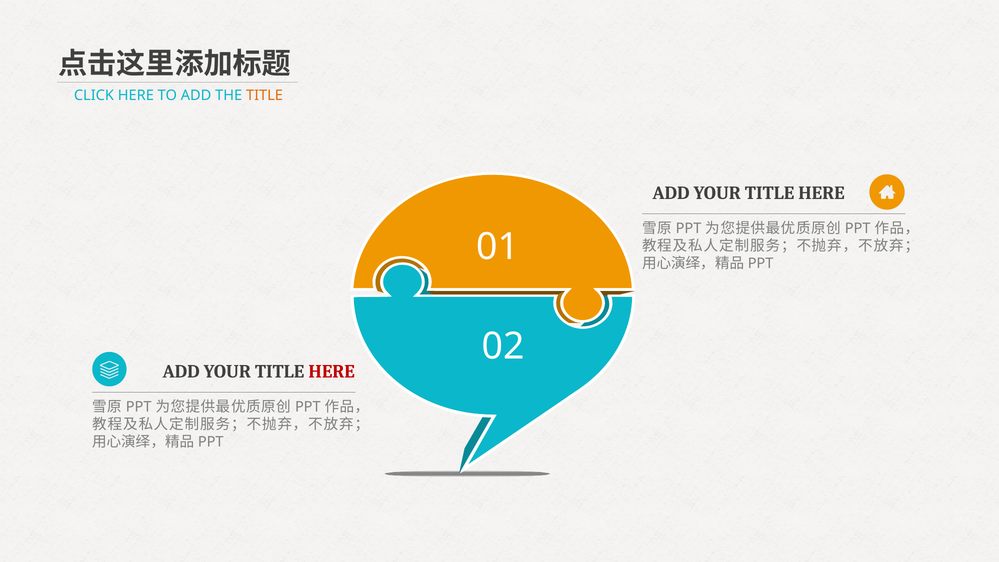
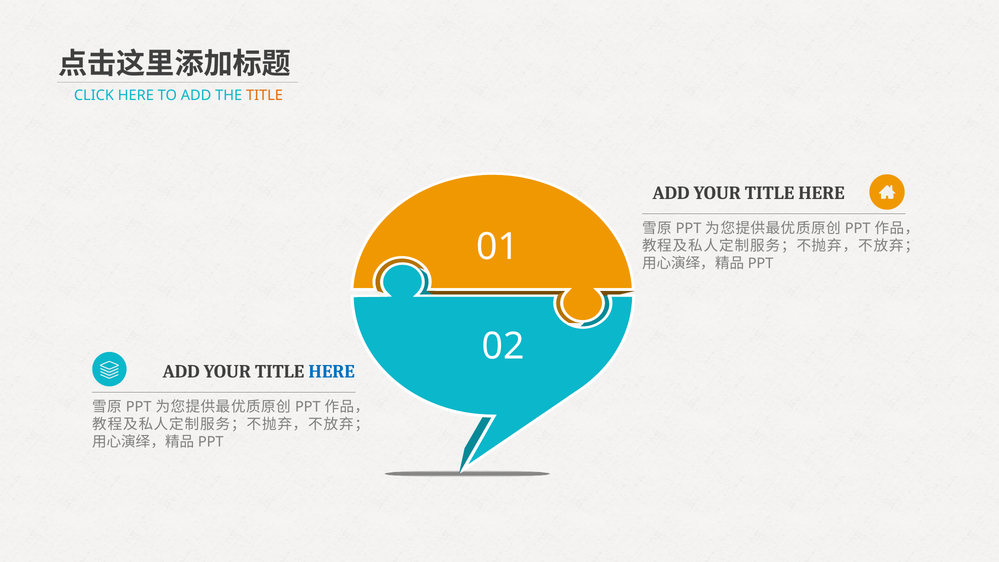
HERE colour: red -> blue (332, 372)
